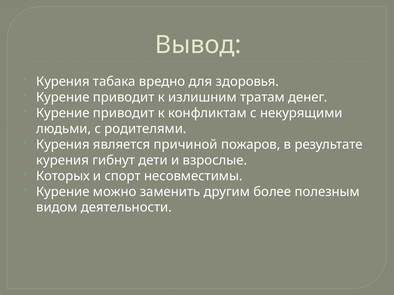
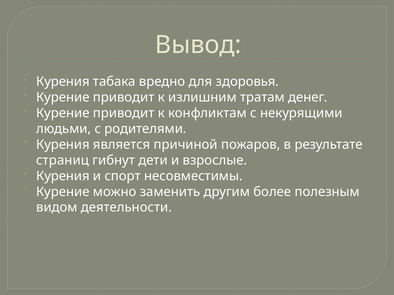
курения: курения -> страниц (63, 160)
Которых: Которых -> Курения (63, 176)
